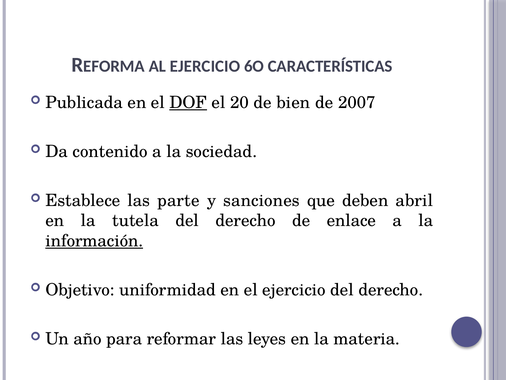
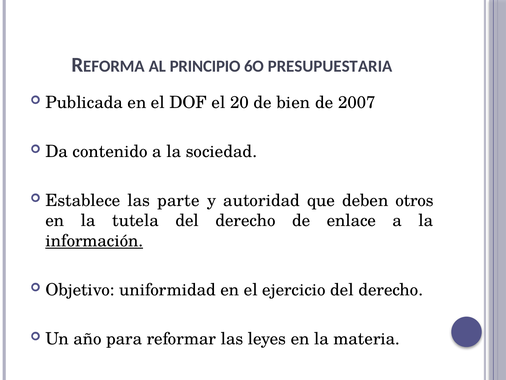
AL EJERCICIO: EJERCICIO -> PRINCIPIO (205, 66)
CARACTERÍSTICAS: CARACTERÍSTICAS -> PRESUPUESTARIA (330, 66)
DOF underline: present -> none (188, 102)
sanciones: sanciones -> autoridad (262, 200)
abril: abril -> otros (414, 200)
